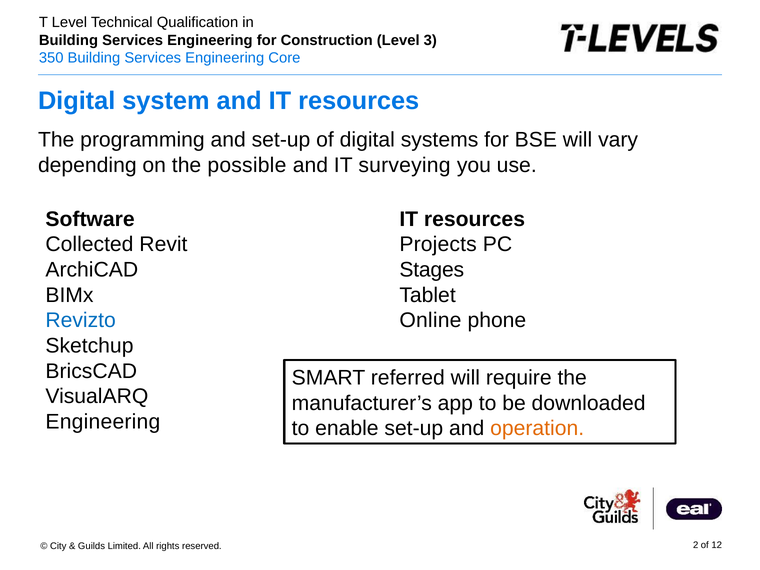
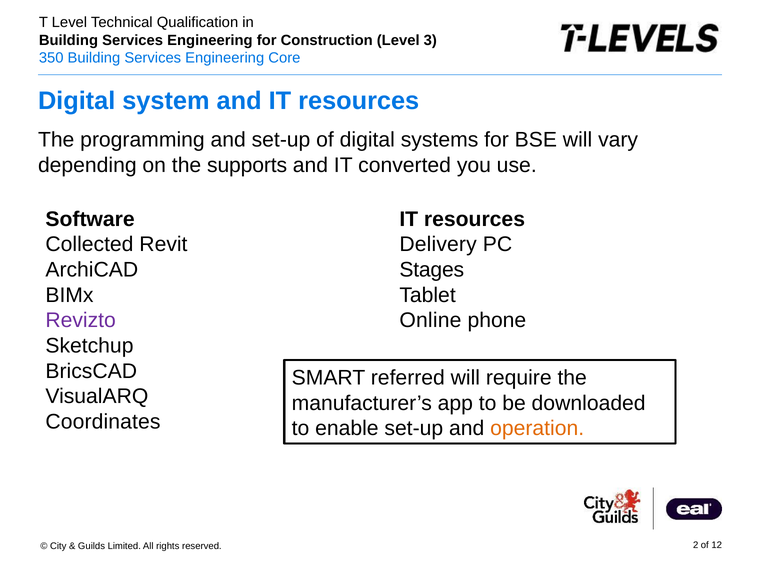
possible: possible -> supports (247, 165)
surveying: surveying -> converted (405, 165)
Projects: Projects -> Delivery (438, 244)
Revizto colour: blue -> purple (81, 320)
Engineering: Engineering -> Coordinates (103, 422)
